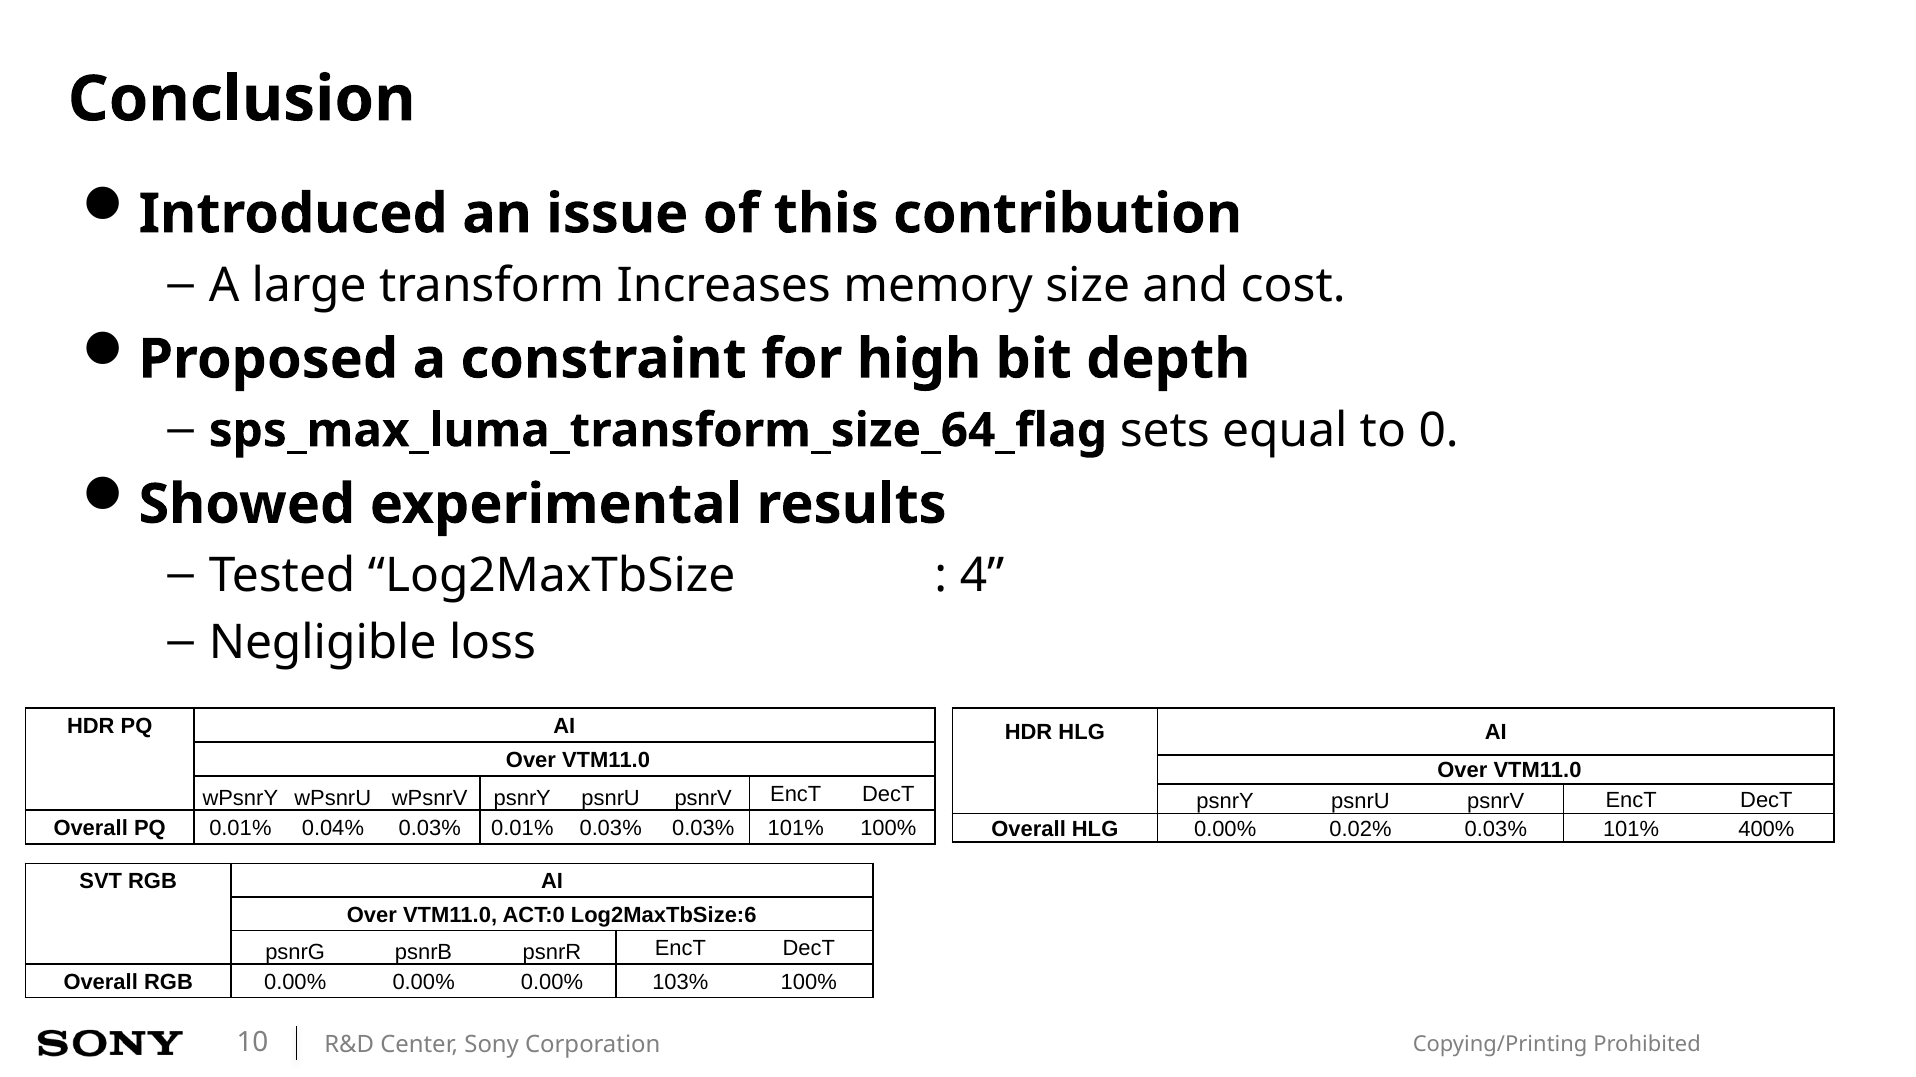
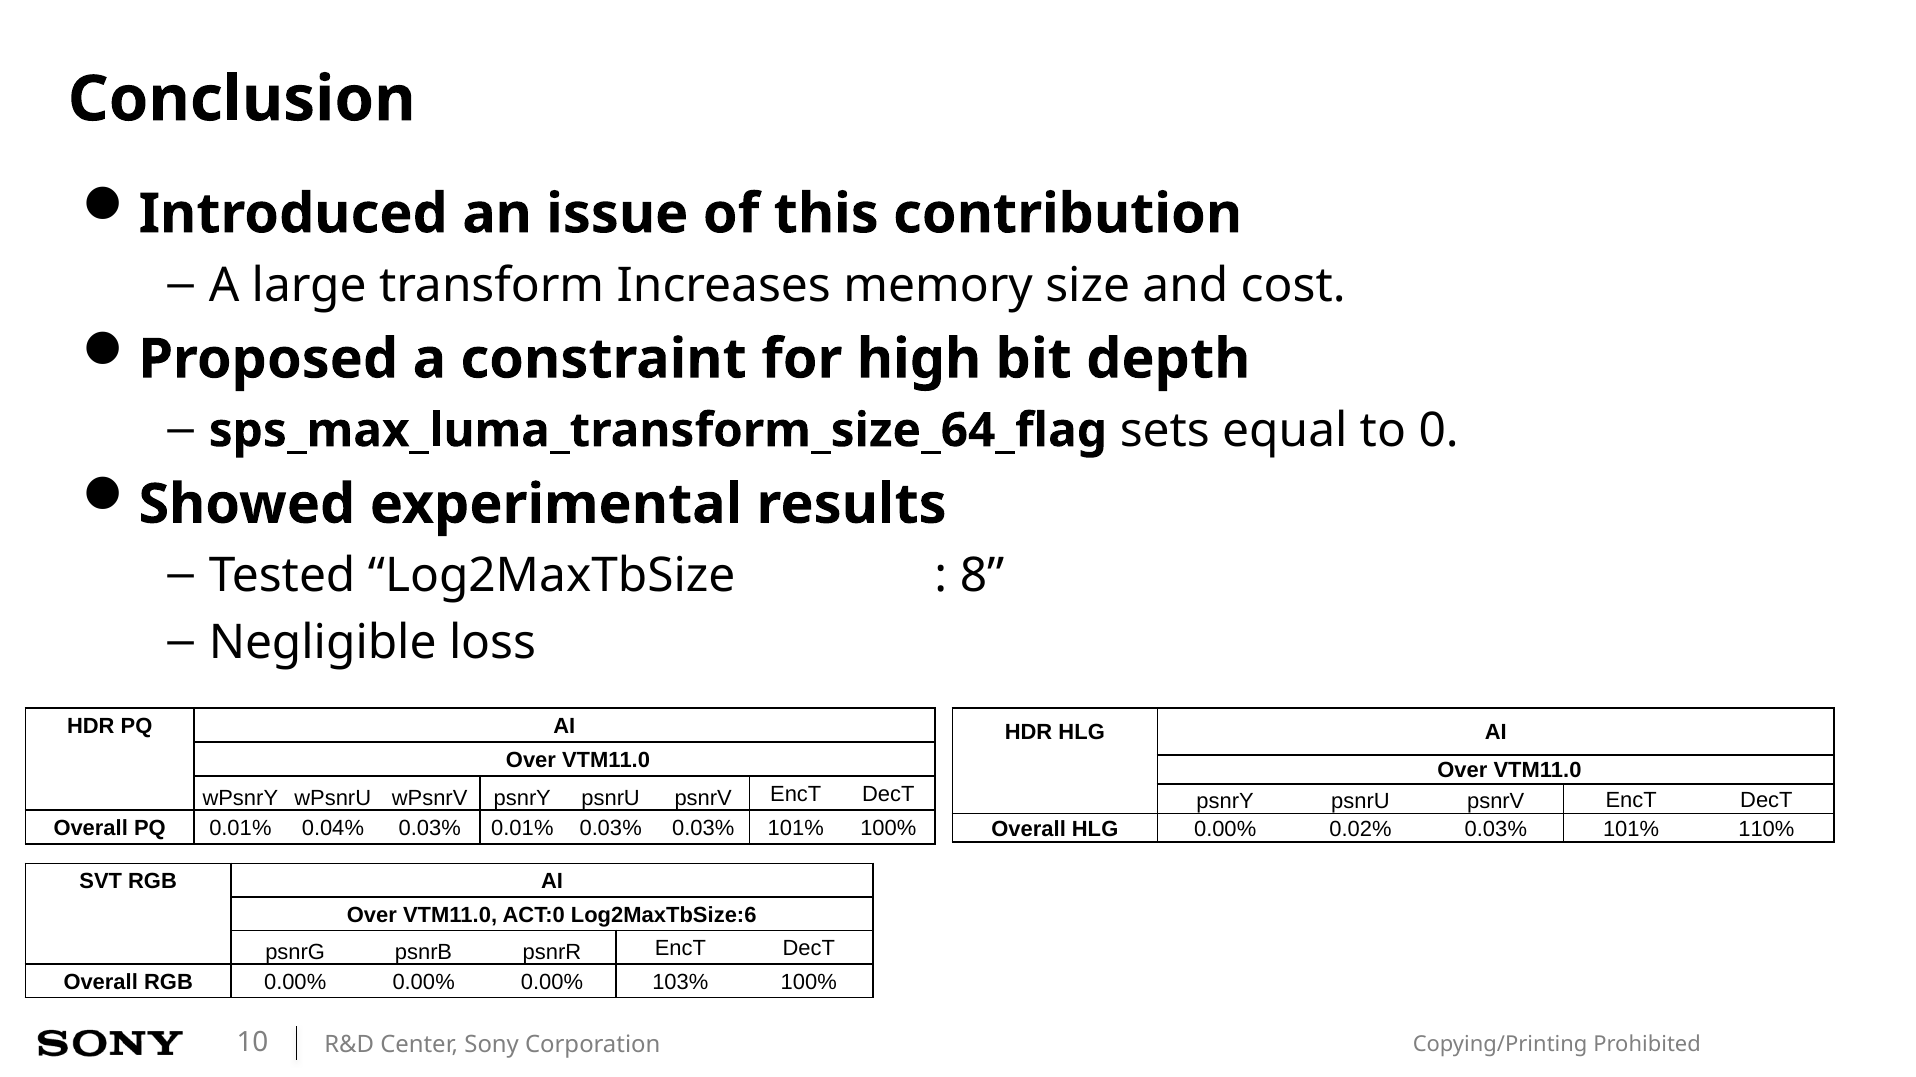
4: 4 -> 8 (982, 576)
400%: 400% -> 110% (1766, 829)
